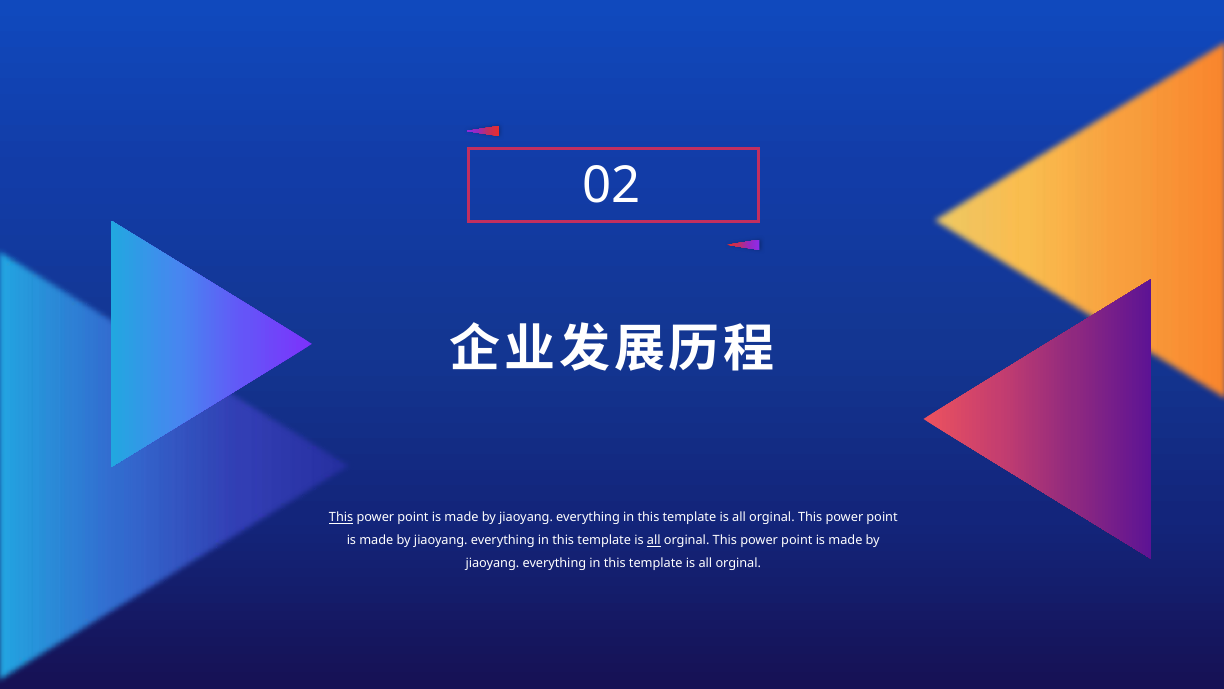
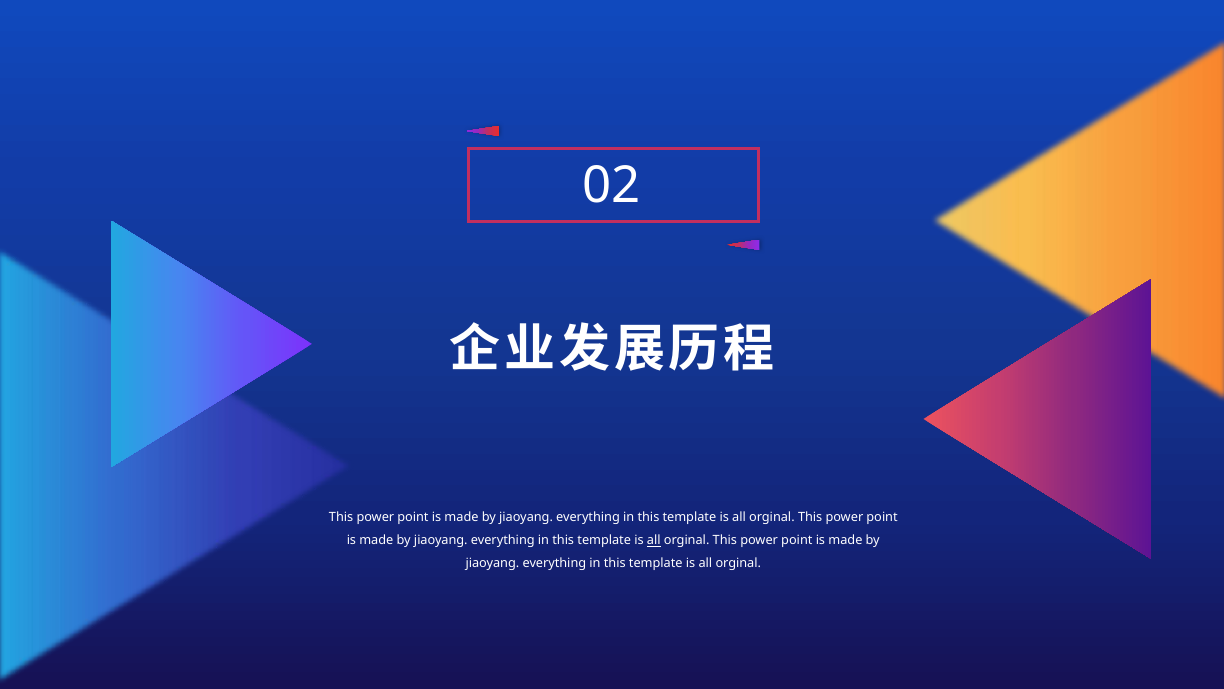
This underline: present -> none (341, 517)
